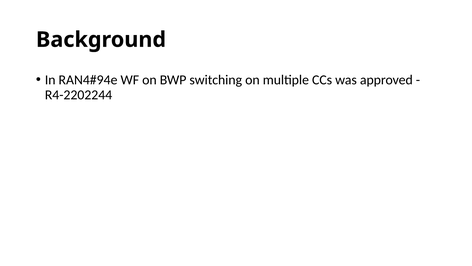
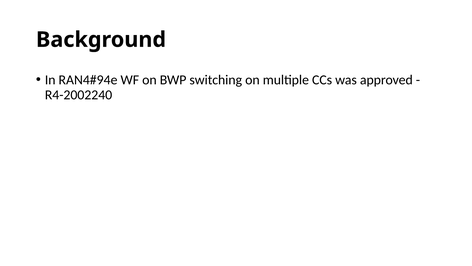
R4-2202244: R4-2202244 -> R4-2002240 (79, 95)
